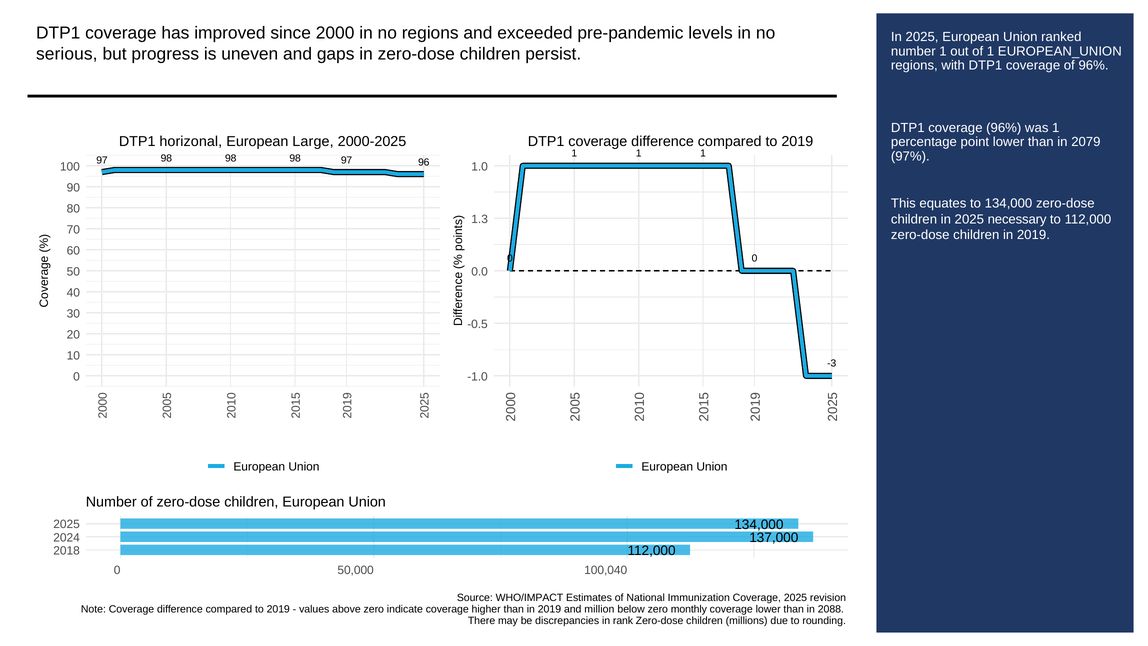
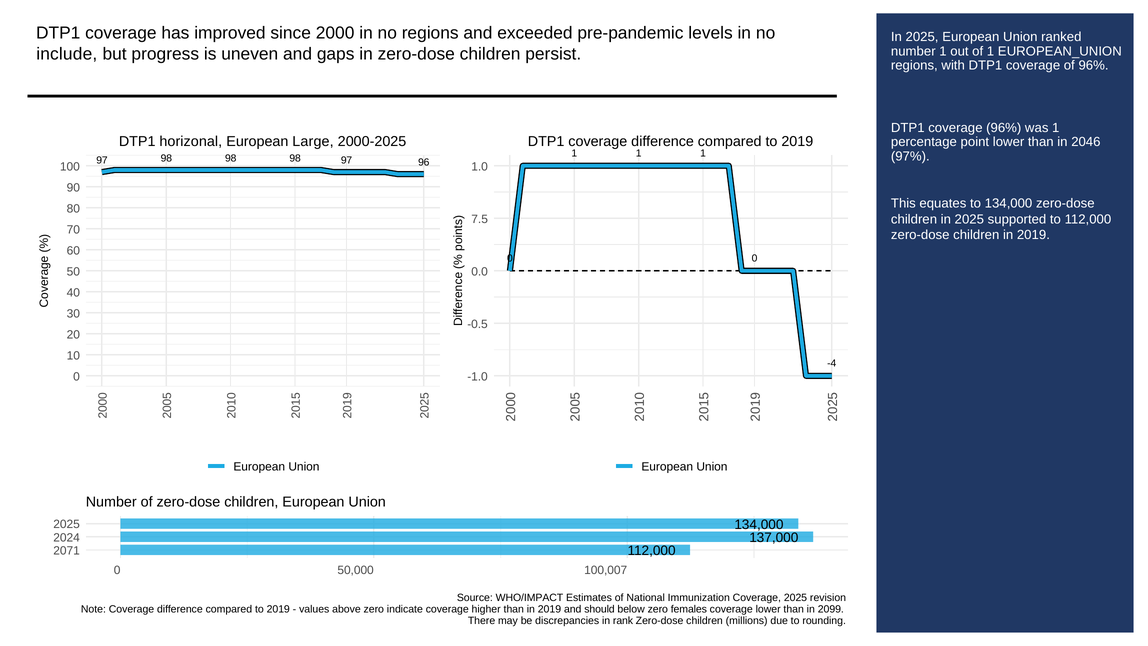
serious: serious -> include (67, 54)
2079: 2079 -> 2046 (1086, 142)
necessary: necessary -> supported (1017, 219)
1.3: 1.3 -> 7.5 (480, 219)
-3: -3 -> -4 (832, 363)
2018: 2018 -> 2071 (67, 551)
100,040: 100,040 -> 100,007 (606, 570)
million: million -> should (599, 609)
monthly: monthly -> females (689, 609)
2088: 2088 -> 2099 (831, 609)
